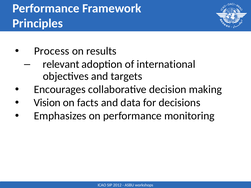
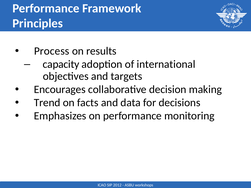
relevant: relevant -> capacity (61, 64)
Vision: Vision -> Trend (47, 103)
